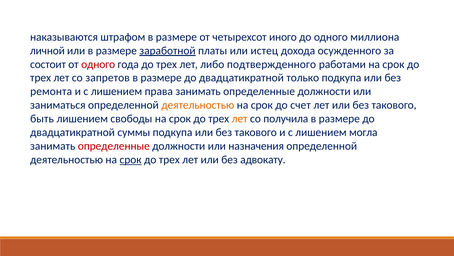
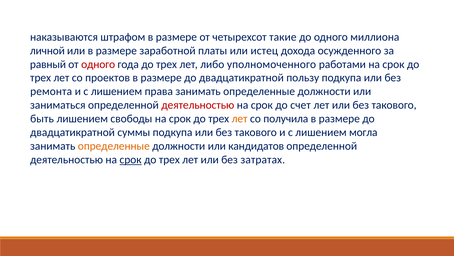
иного: иного -> такие (283, 37)
заработной underline: present -> none (167, 50)
состоит: состоит -> равный (48, 64)
подтвержденного: подтвержденного -> уполномоченного (271, 64)
запретов: запретов -> проектов (108, 78)
только: только -> пользу (303, 78)
деятельностью colour: orange -> red (198, 105)
определенные colour: red -> orange (114, 146)
назначения: назначения -> кандидатов (256, 146)
адвокату: адвокату -> затратах (263, 159)
